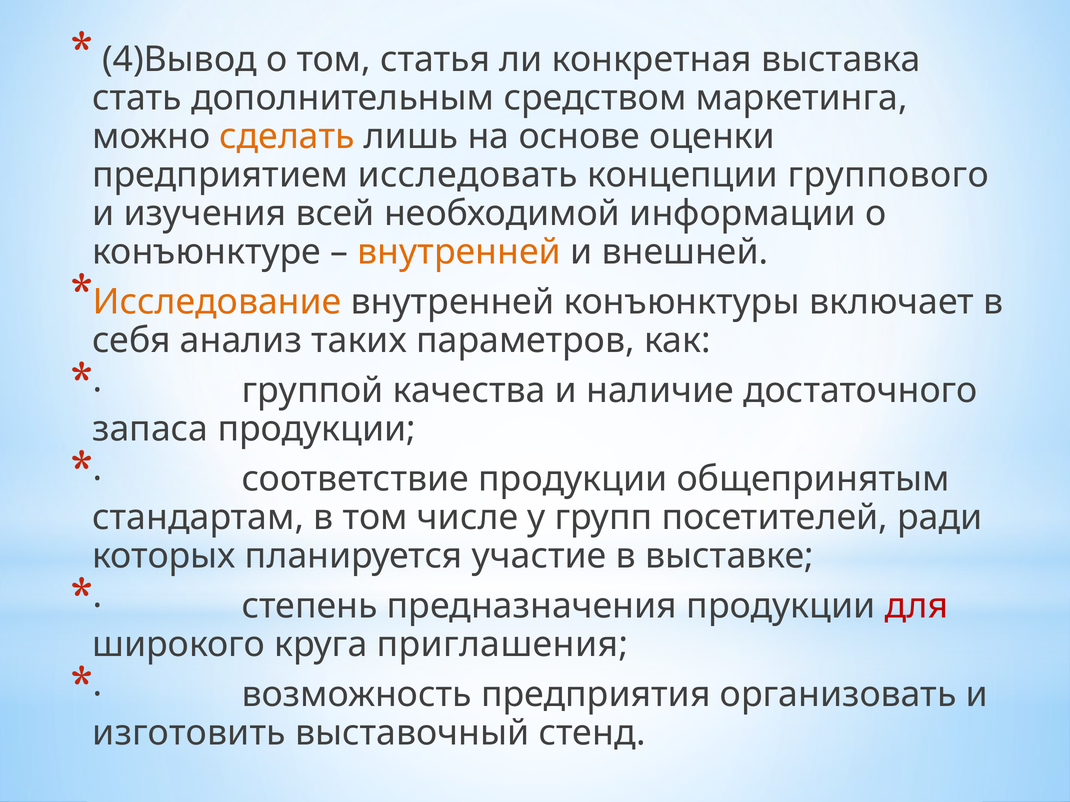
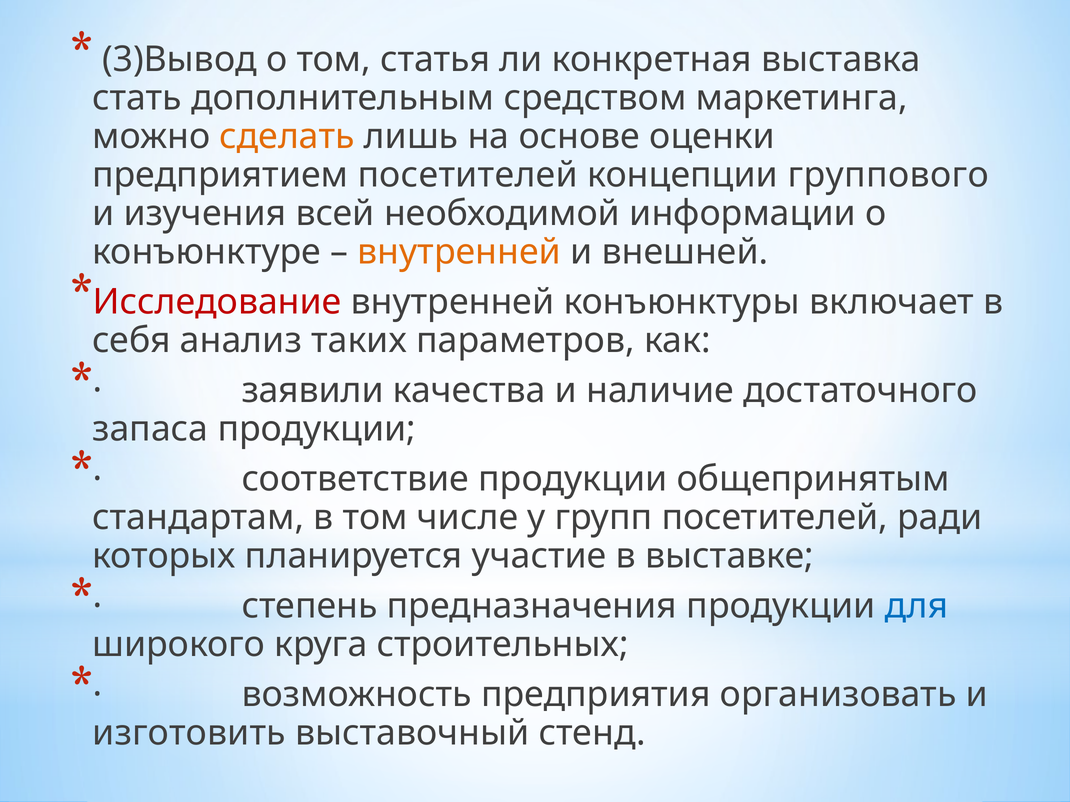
4)Вывод: 4)Вывод -> 3)Вывод (179, 60)
предприятием исследовать: исследовать -> посетителей (468, 175)
Исследование colour: orange -> red (217, 302)
группой: группой -> заявили (313, 391)
для colour: red -> blue (916, 606)
приглашения: приглашения -> строительных (503, 645)
